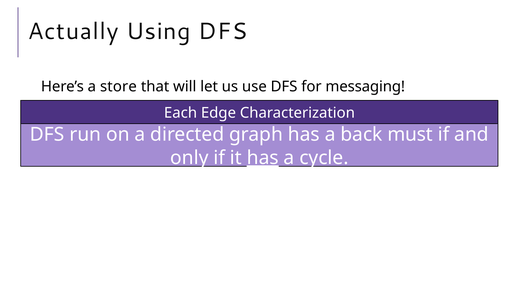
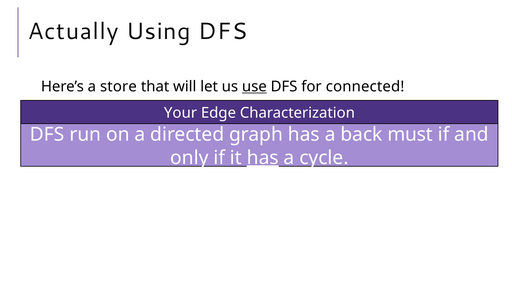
use underline: none -> present (254, 87)
messaging: messaging -> connected (365, 87)
Each: Each -> Your (181, 113)
